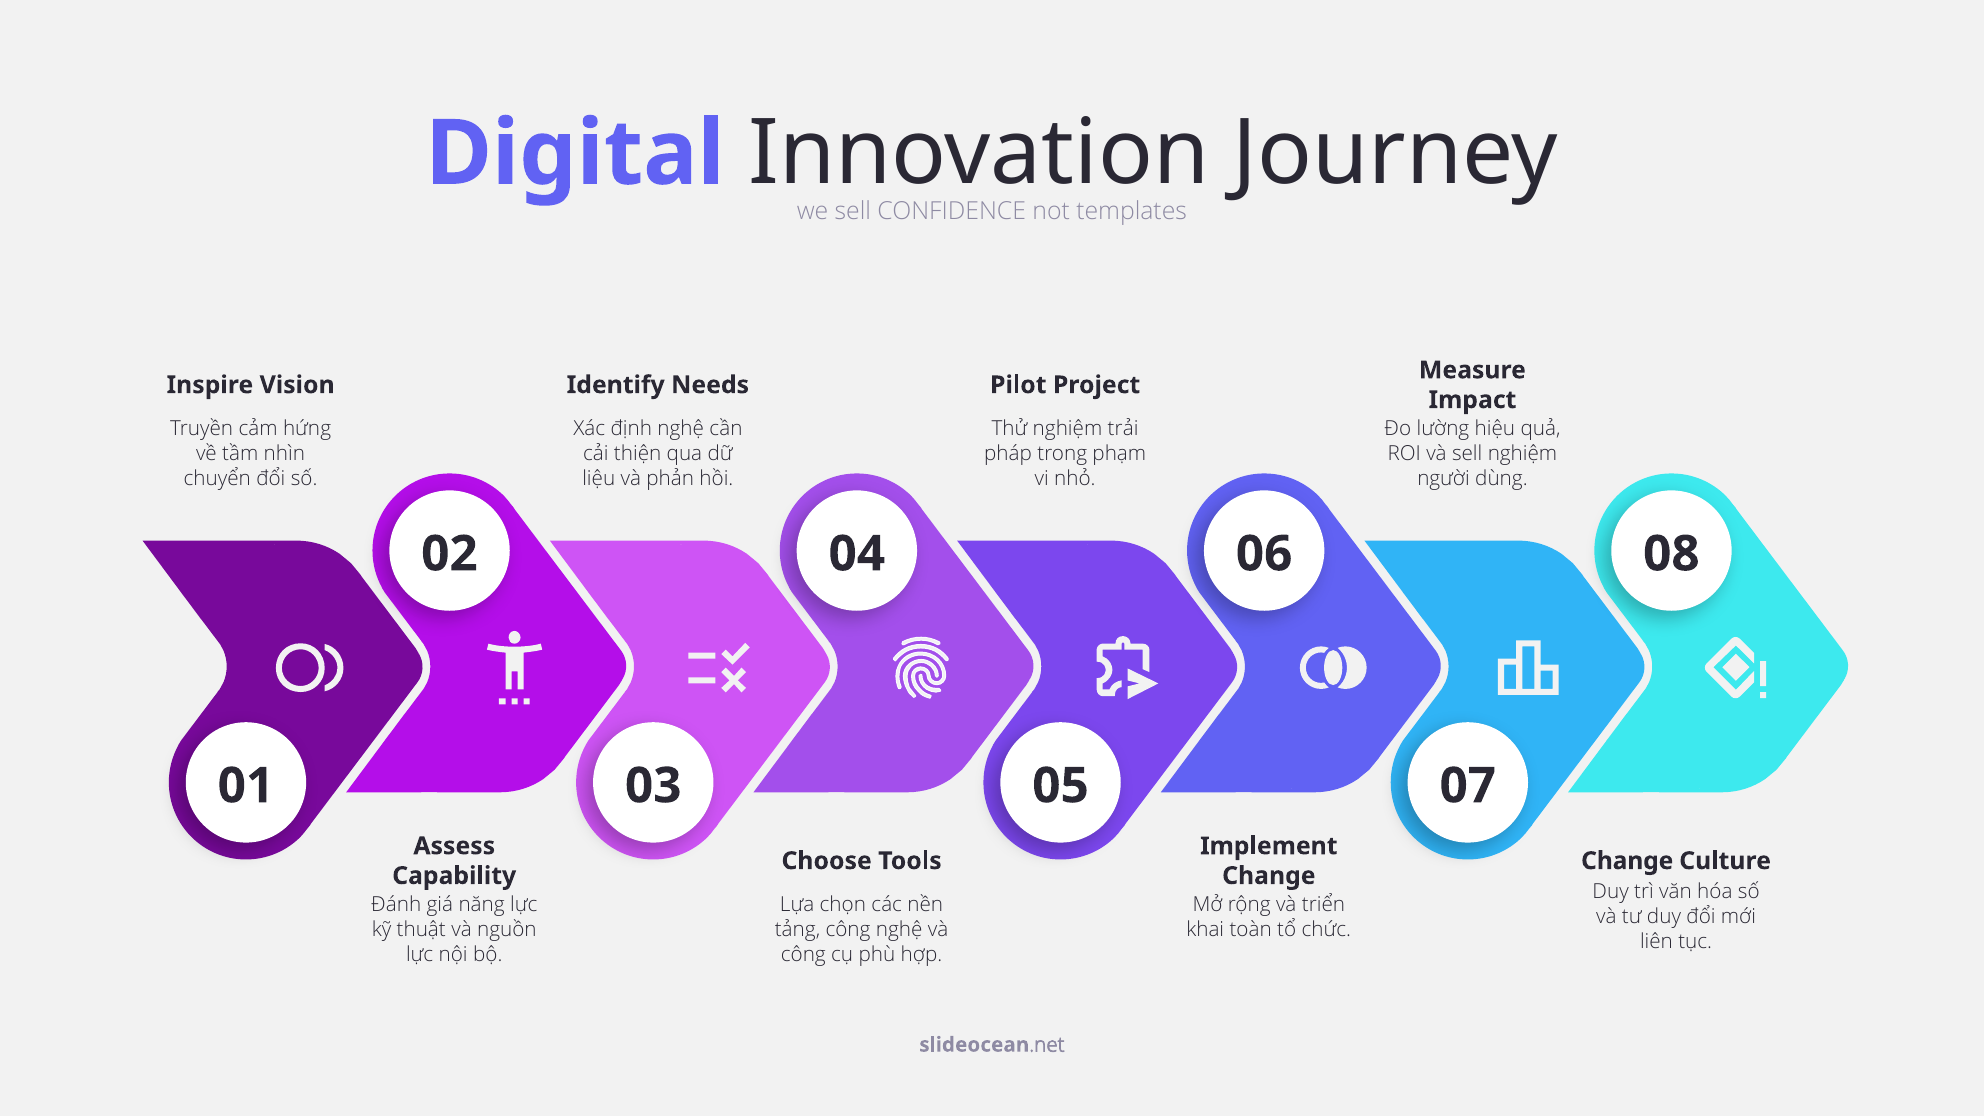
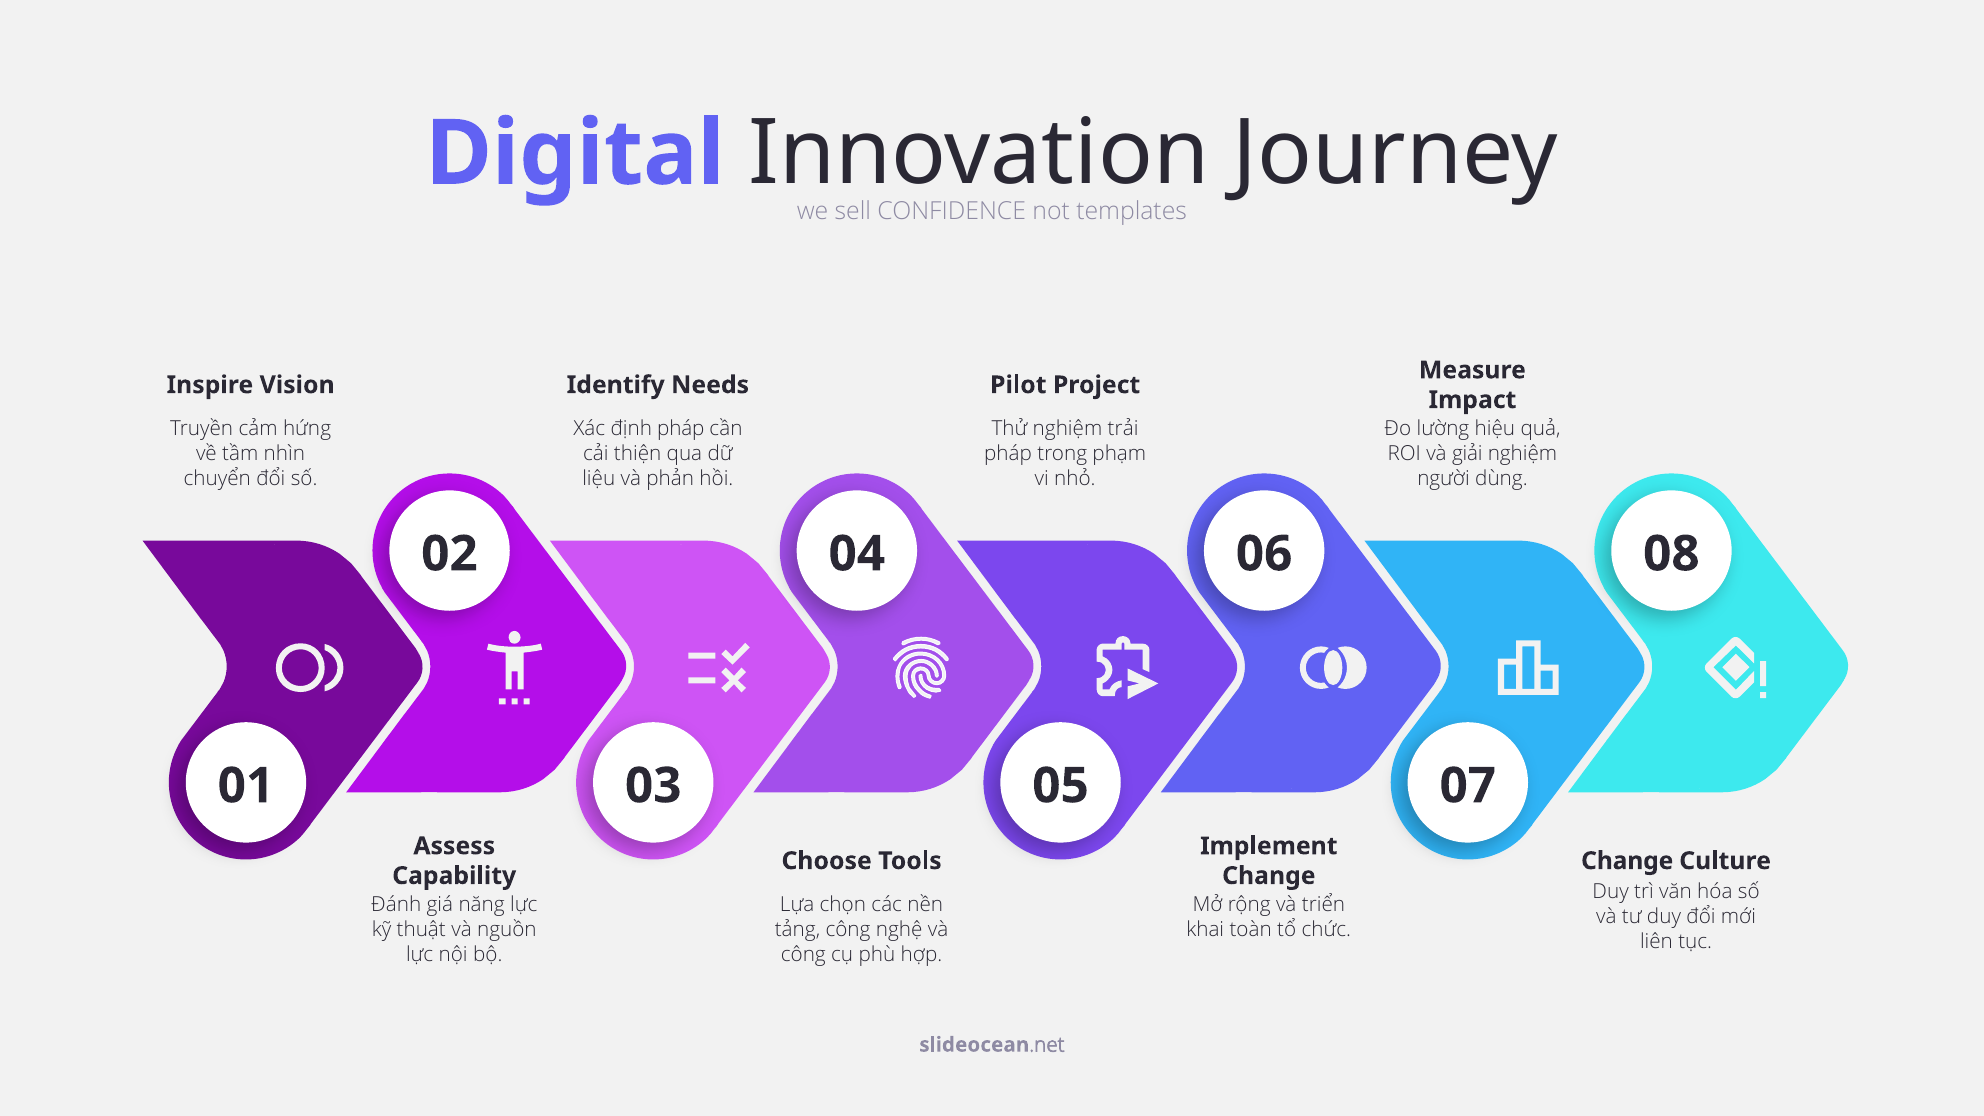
định nghệ: nghệ -> pháp (681, 429)
và sell: sell -> giải (1467, 454)
